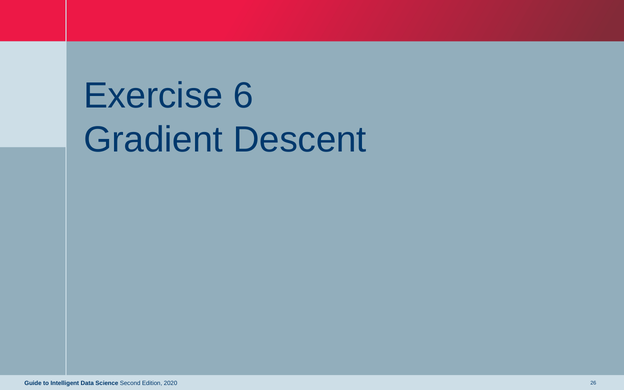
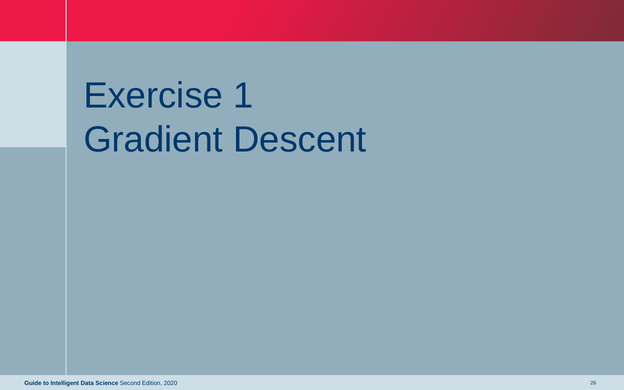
6: 6 -> 1 (243, 96)
